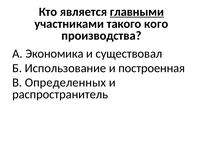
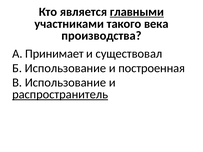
кого: кого -> века (156, 24)
Экономика: Экономика -> Принимает (54, 54)
В Определенных: Определенных -> Использование (65, 83)
распространитель underline: none -> present (60, 95)
